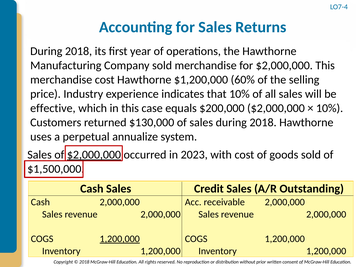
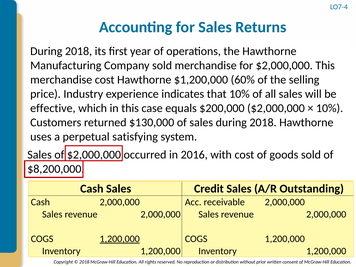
annualize: annualize -> satisfying (135, 137)
$2,000,000 underline: present -> none (94, 155)
2023: 2023 -> 2016 (194, 155)
$1,500,000: $1,500,000 -> $8,200,000 (56, 169)
